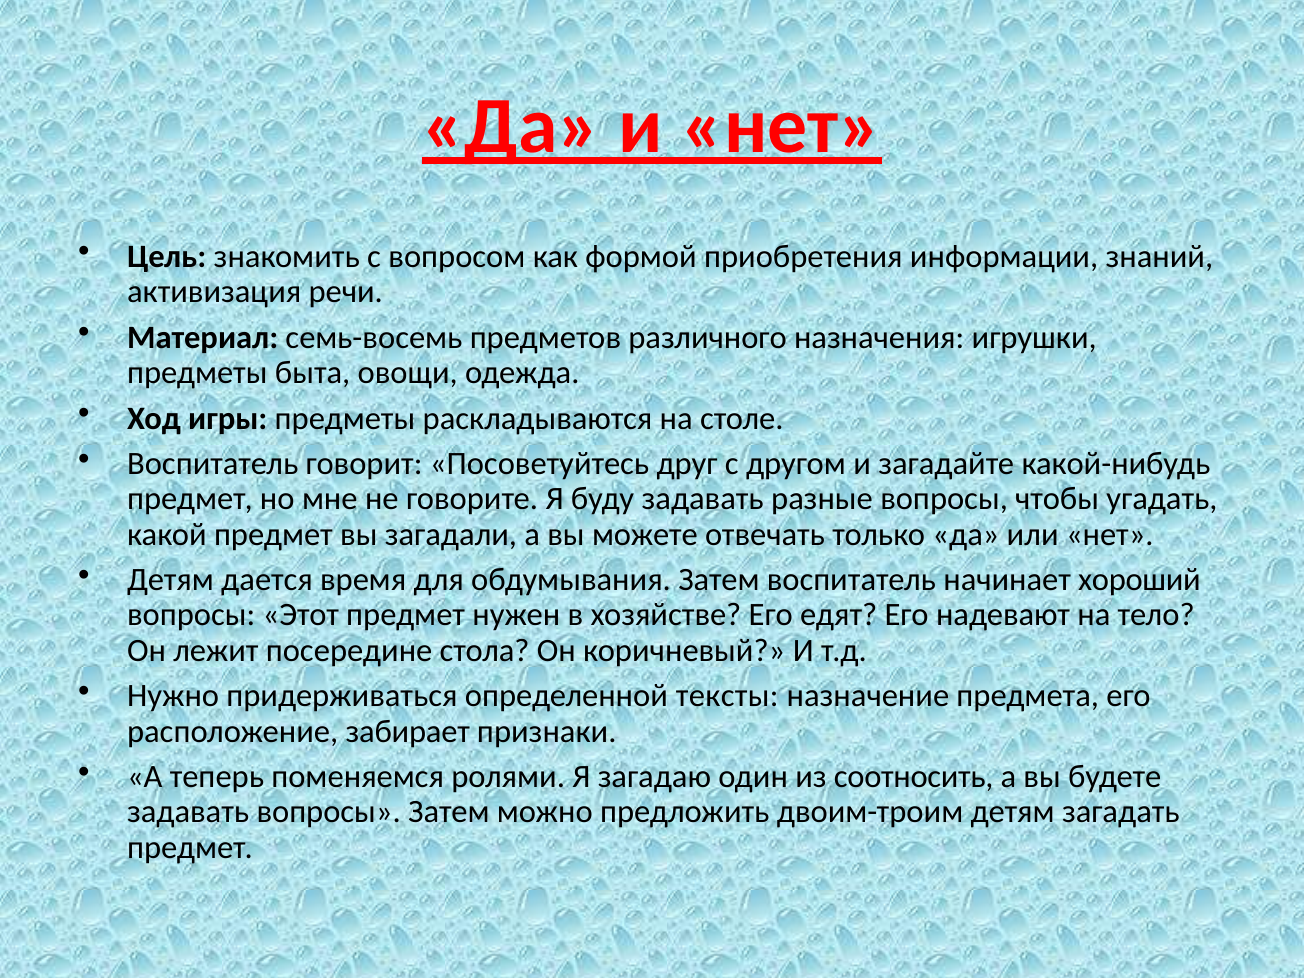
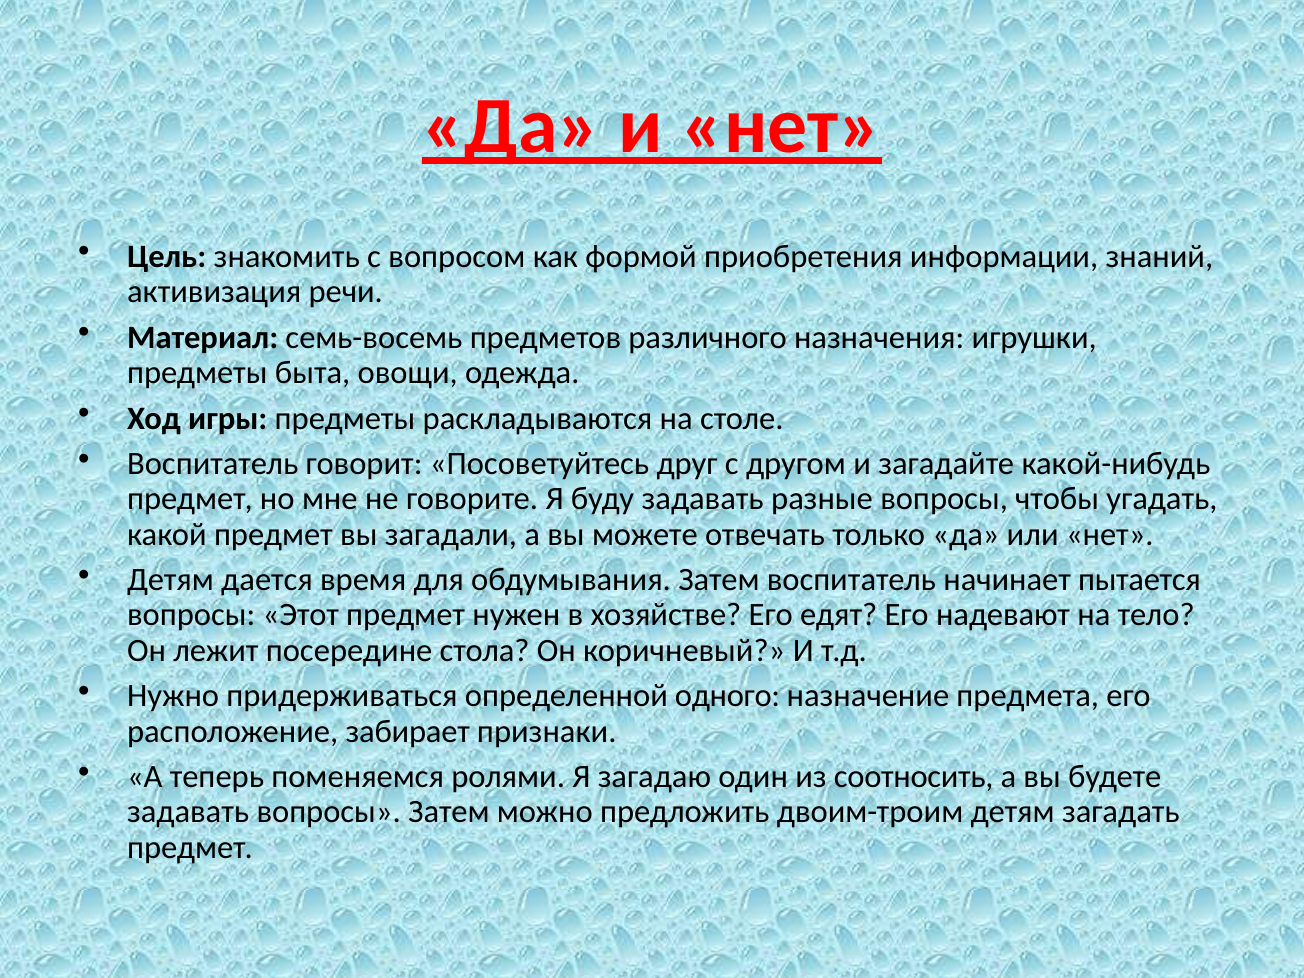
хороший: хороший -> пытается (1139, 580)
тексты: тексты -> одного (728, 696)
